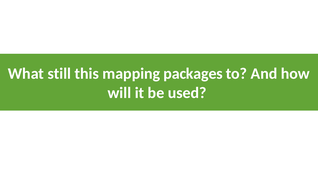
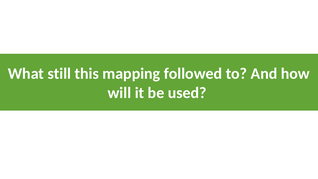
packages: packages -> followed (193, 74)
